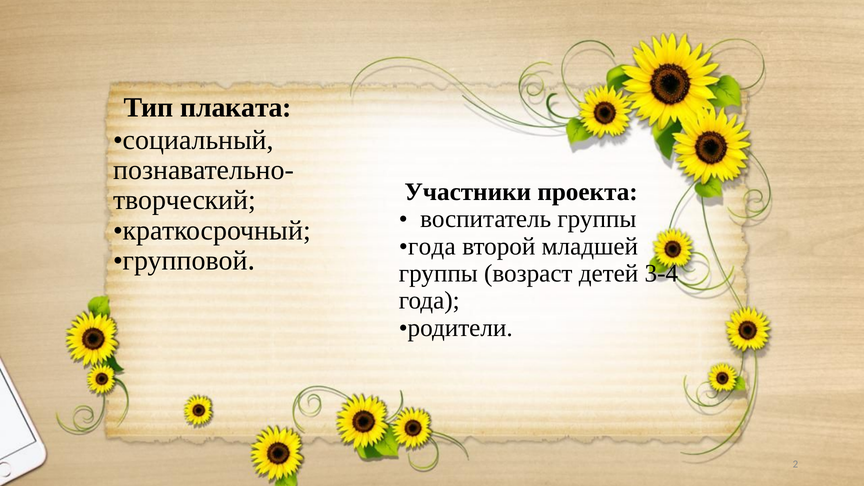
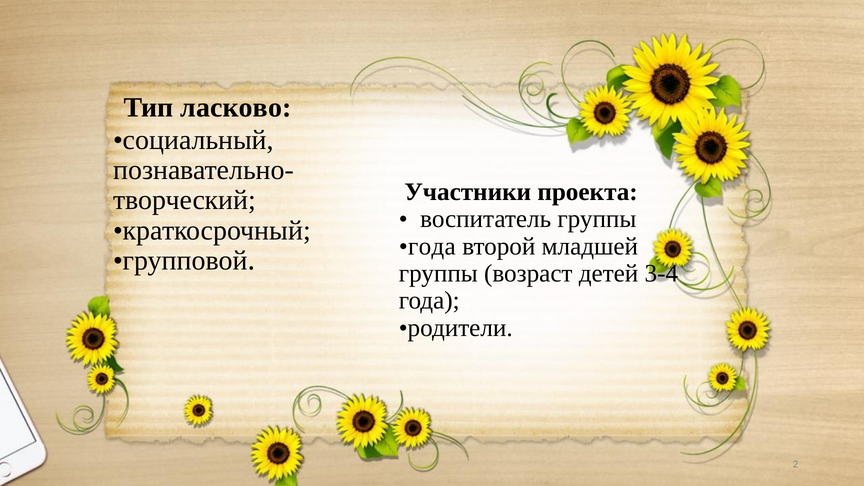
плаката: плаката -> ласково (236, 107)
